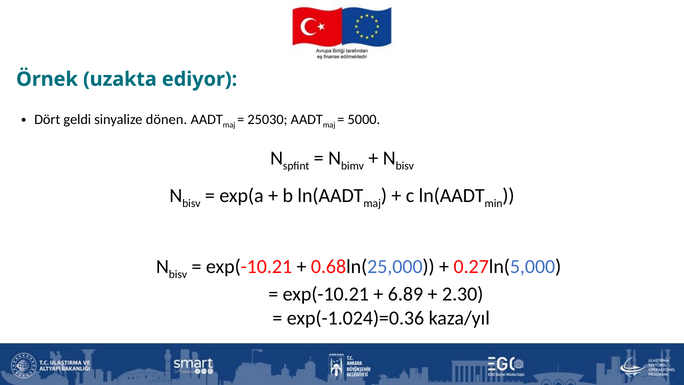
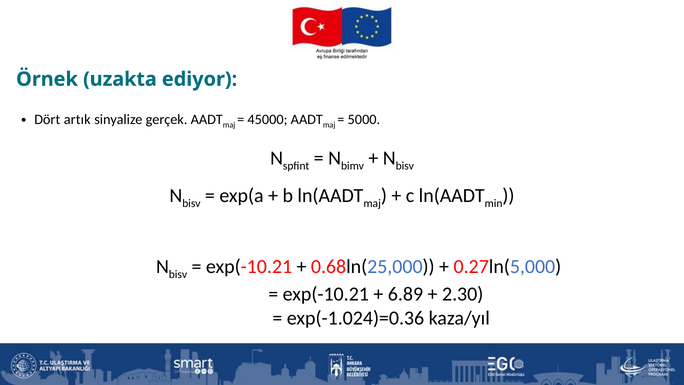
geldi: geldi -> artık (77, 120)
dönen: dönen -> gerçek (167, 120)
25030: 25030 -> 45000 (267, 120)
